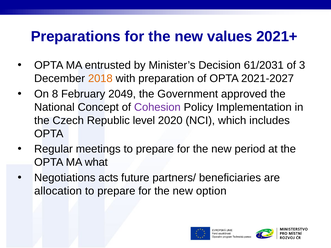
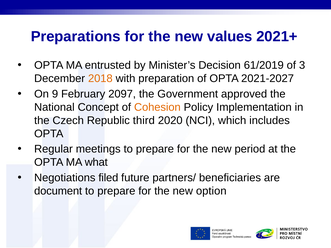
61/2031: 61/2031 -> 61/2019 (264, 65)
8: 8 -> 9 (55, 94)
2049: 2049 -> 2097 (122, 94)
Cohesion colour: purple -> orange (157, 107)
level: level -> third (144, 121)
acts: acts -> filed (108, 178)
allocation: allocation -> document (58, 191)
